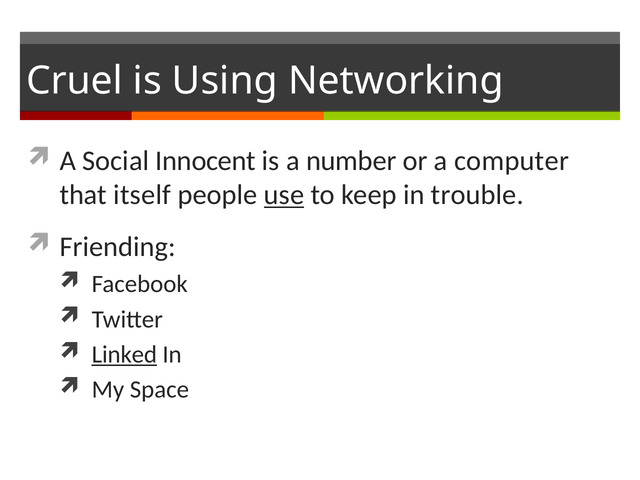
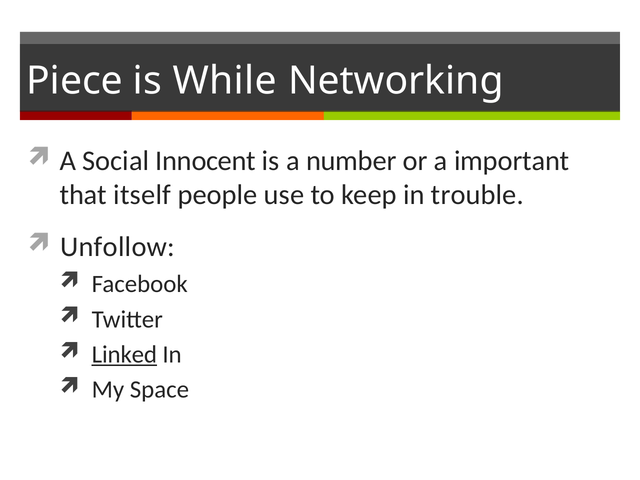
Cruel: Cruel -> Piece (75, 81)
Using: Using -> While (225, 81)
computer: computer -> important (512, 161)
use underline: present -> none (284, 195)
Friending: Friending -> Unfollow (118, 247)
